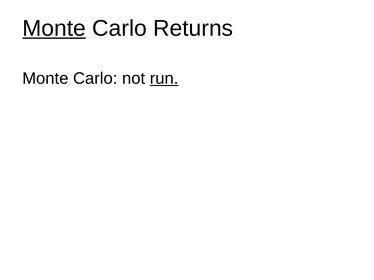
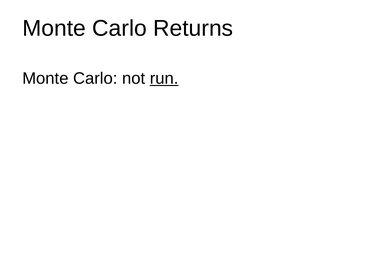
Monte underline: present -> none (54, 28)
